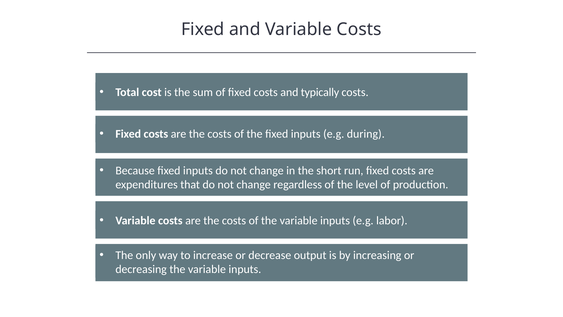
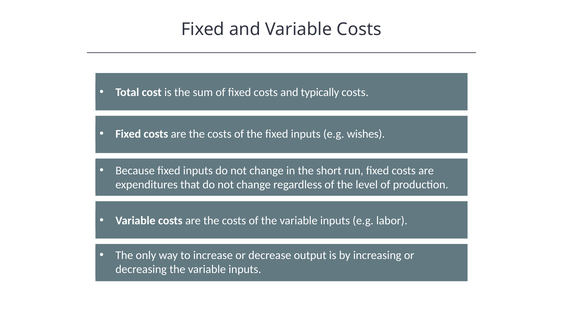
during: during -> wishes (366, 134)
